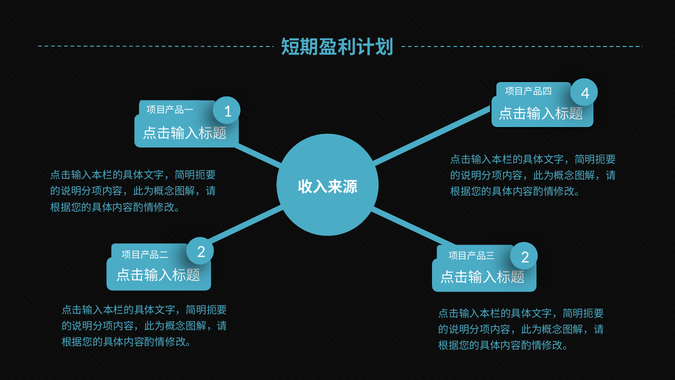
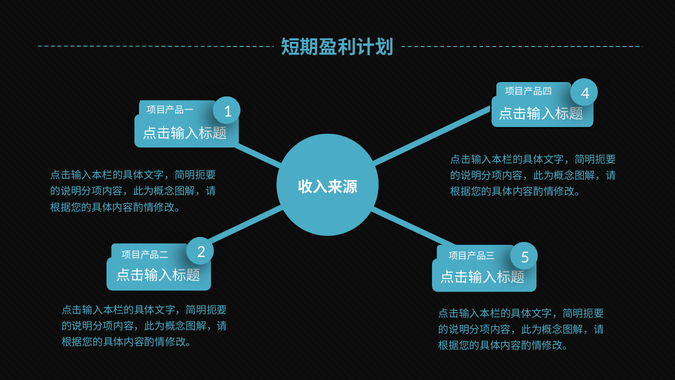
2 2: 2 -> 5 (525, 257)
